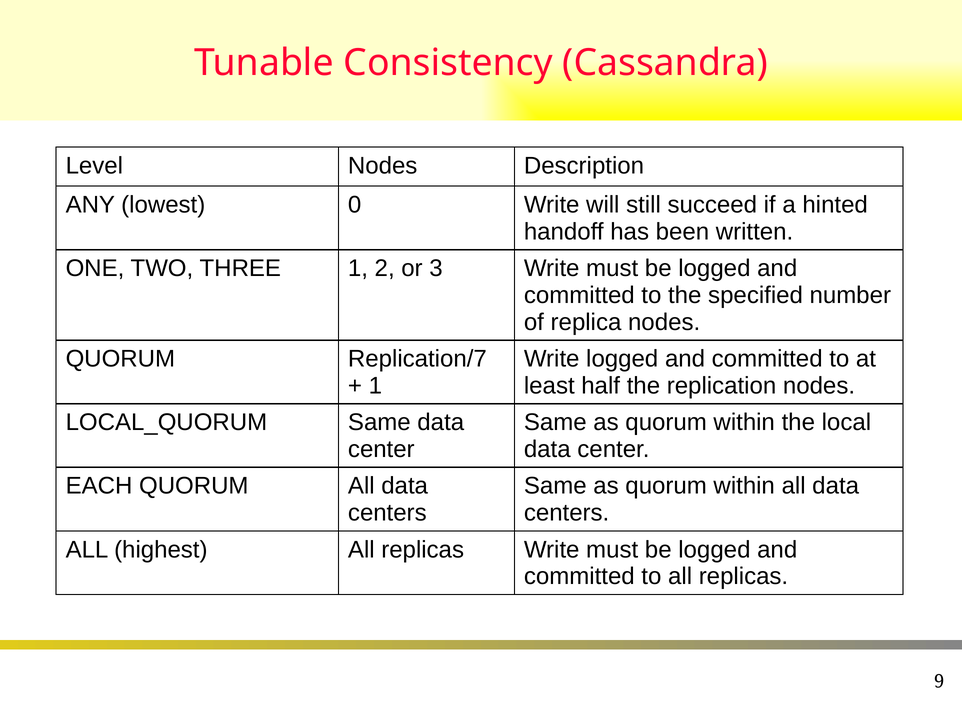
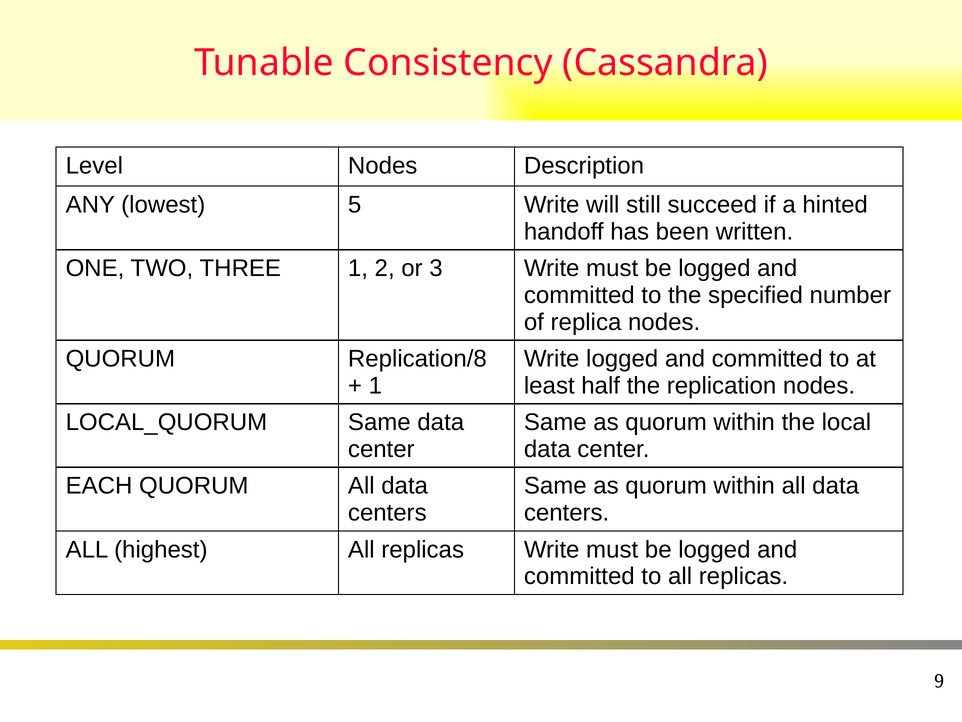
0: 0 -> 5 (355, 205)
Replication/7: Replication/7 -> Replication/8 (417, 359)
